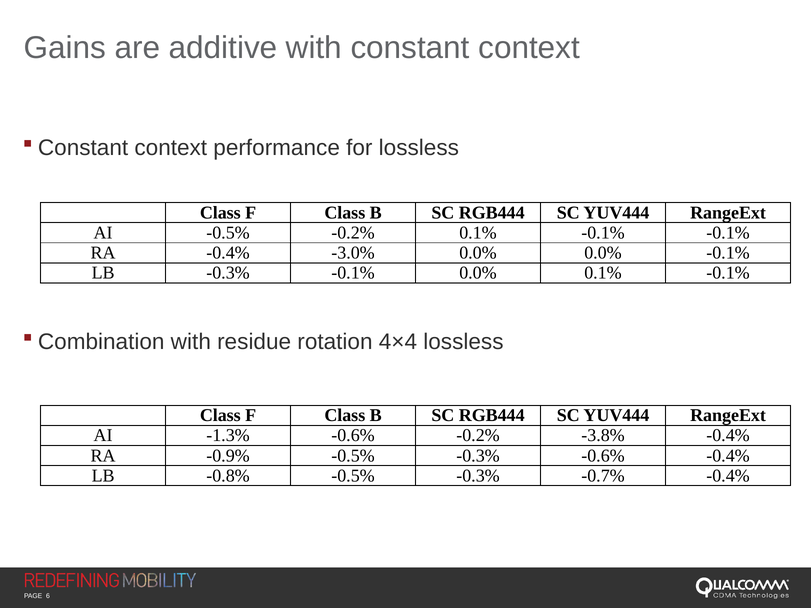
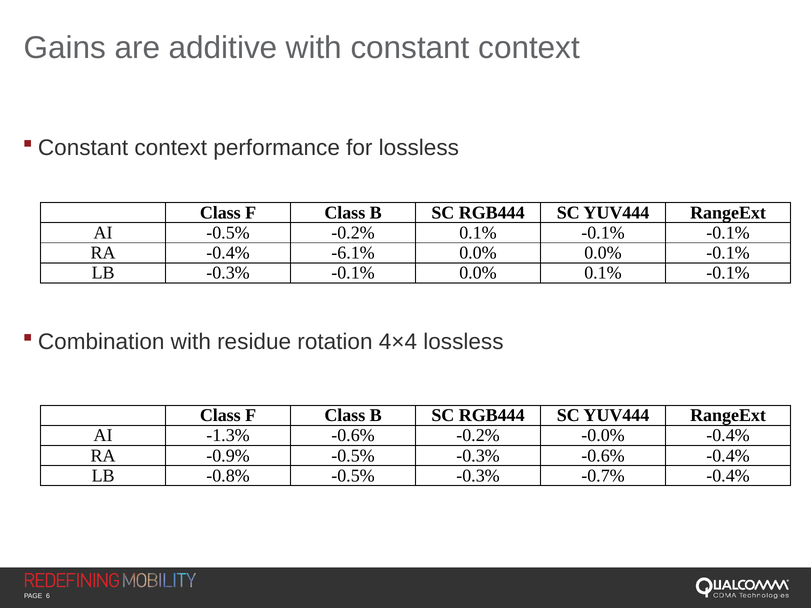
-3.0%: -3.0% -> -6.1% (353, 253)
-3.8%: -3.8% -> -0.0% (603, 436)
